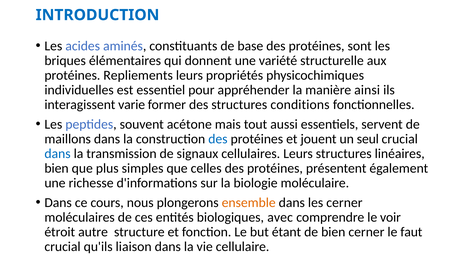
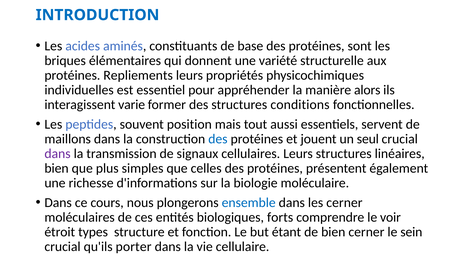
ainsi: ainsi -> alors (367, 90)
acétone: acétone -> position (189, 124)
dans colour: blue -> purple (58, 154)
ensemble colour: orange -> blue (249, 203)
avec: avec -> forts (280, 218)
autre: autre -> types (93, 232)
faut: faut -> sein (411, 232)
liaison: liaison -> porter (134, 247)
